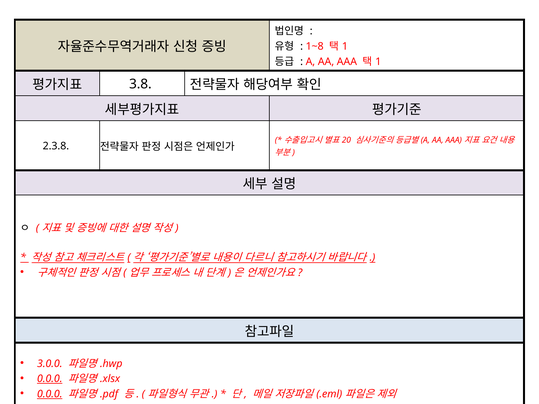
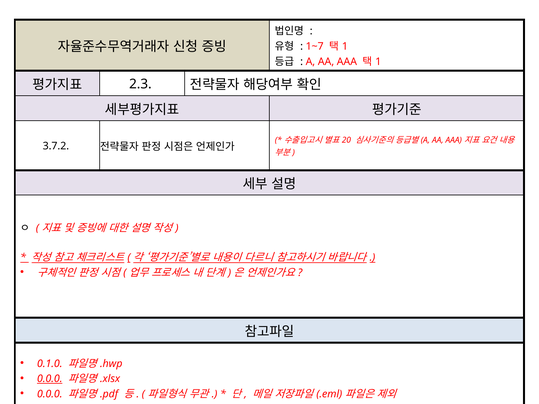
1~8: 1~8 -> 1~7 (315, 46)
3.8: 3.8 -> 2.3 (140, 84)
2.3.8: 2.3.8 -> 3.7.2 (56, 146)
3.0.0: 3.0.0 -> 0.1.0 (50, 364)
0.0.0 underline: present -> none (50, 394)
